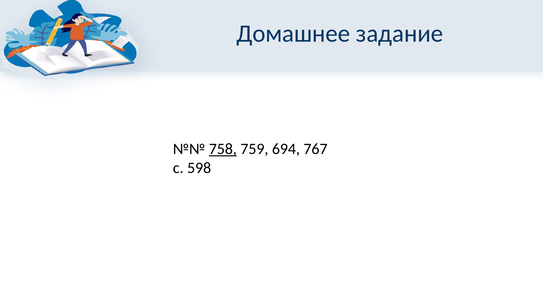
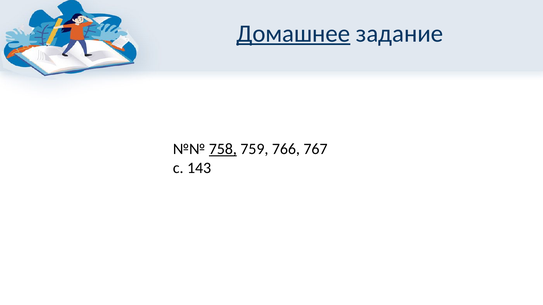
Домашнее underline: none -> present (293, 34)
694: 694 -> 766 (286, 149)
598: 598 -> 143 (199, 168)
